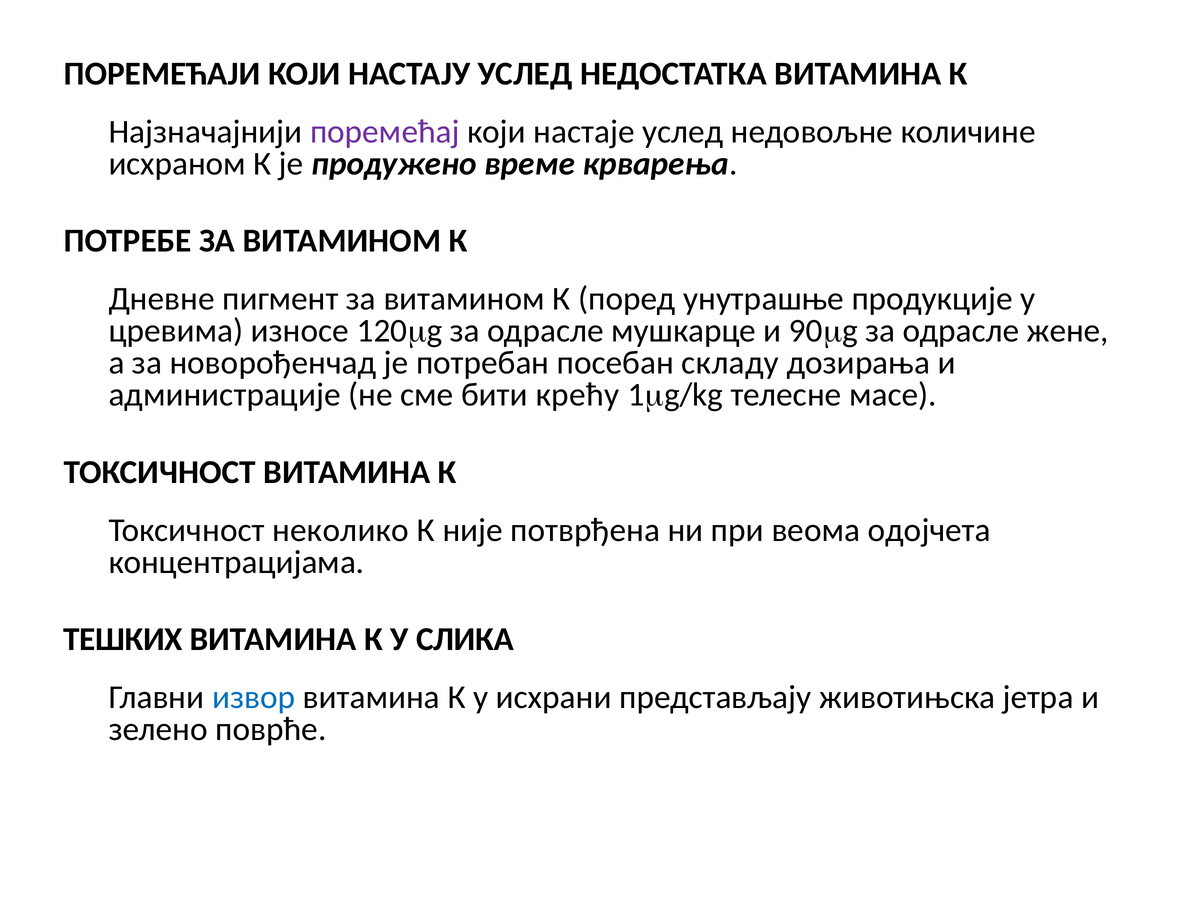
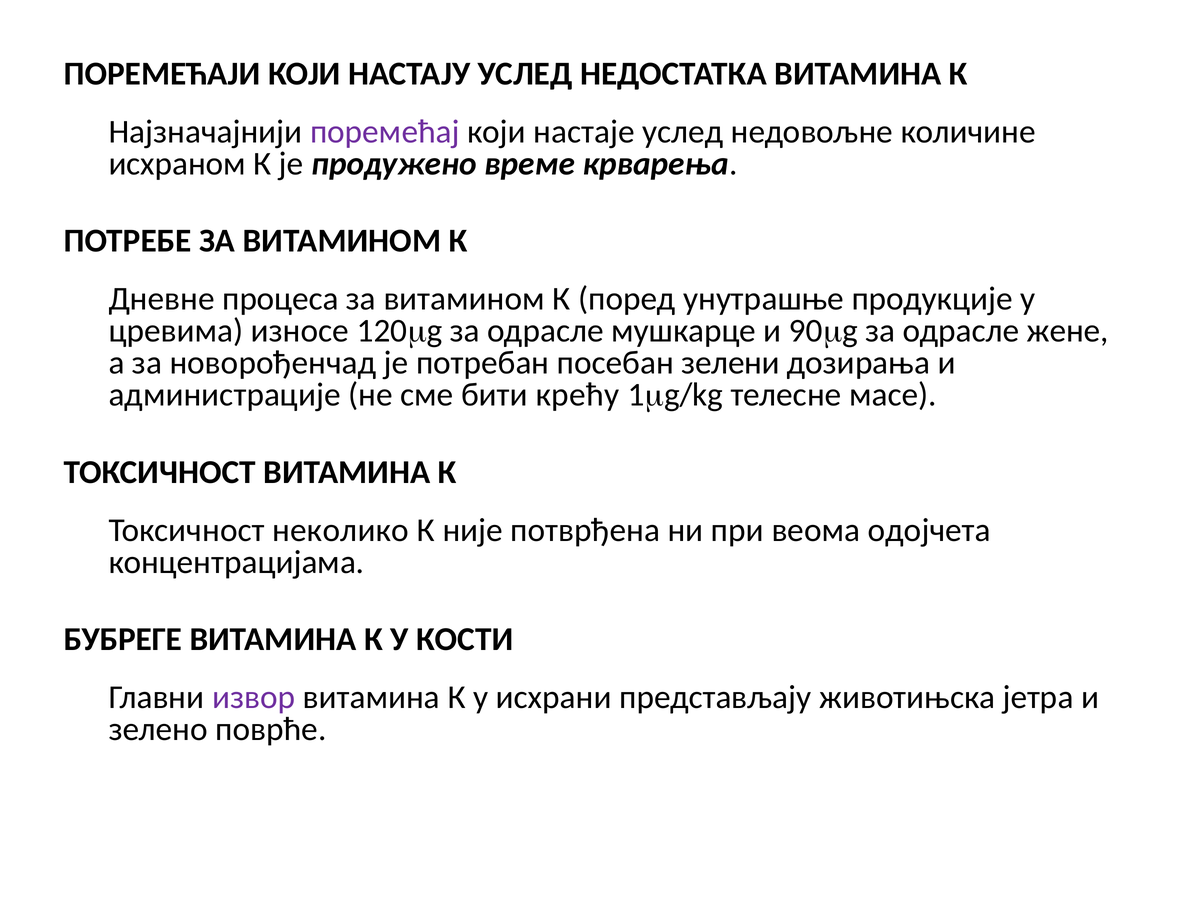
пигмент: пигмент -> процеса (280, 299)
складу: складу -> зелени (731, 363)
ТЕШКИХ: ТЕШКИХ -> БУБРЕГЕ (123, 639)
СЛИКА: СЛИКА -> КОСТИ (465, 639)
извор colour: blue -> purple (254, 697)
